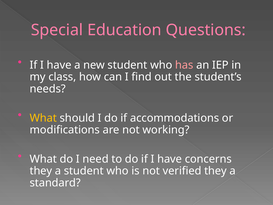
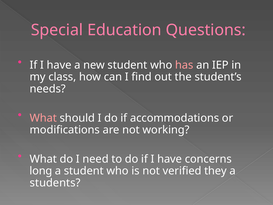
What colour: yellow -> pink (43, 118)
they: they -> long (41, 171)
standard: standard -> students (55, 183)
